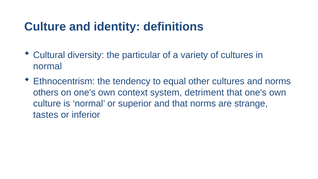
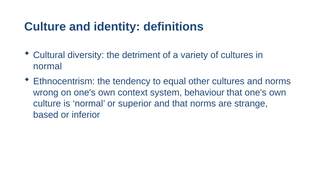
particular: particular -> detriment (141, 55)
others: others -> wrong (46, 92)
detriment: detriment -> behaviour (204, 92)
tastes: tastes -> based (46, 115)
